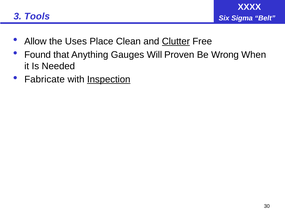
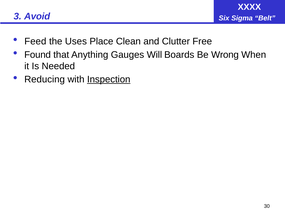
Tools: Tools -> Avoid (37, 16)
Allow: Allow -> Feed (35, 41)
Clutter underline: present -> none (176, 41)
Proven: Proven -> Boards (179, 55)
Fabricate: Fabricate -> Reducing (45, 79)
